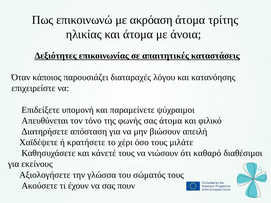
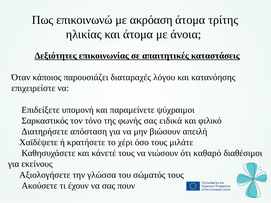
Απευθύνεται: Απευθύνεται -> Σαρκαστικός (45, 121)
σας άτομα: άτομα -> ειδικά (171, 121)
